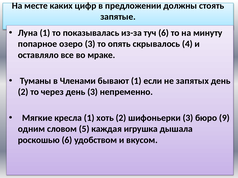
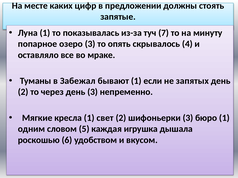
туч 6: 6 -> 7 (164, 33)
Членами: Членами -> Забежал (78, 81)
хоть: хоть -> свет (105, 118)
бюро 9: 9 -> 1 (224, 118)
